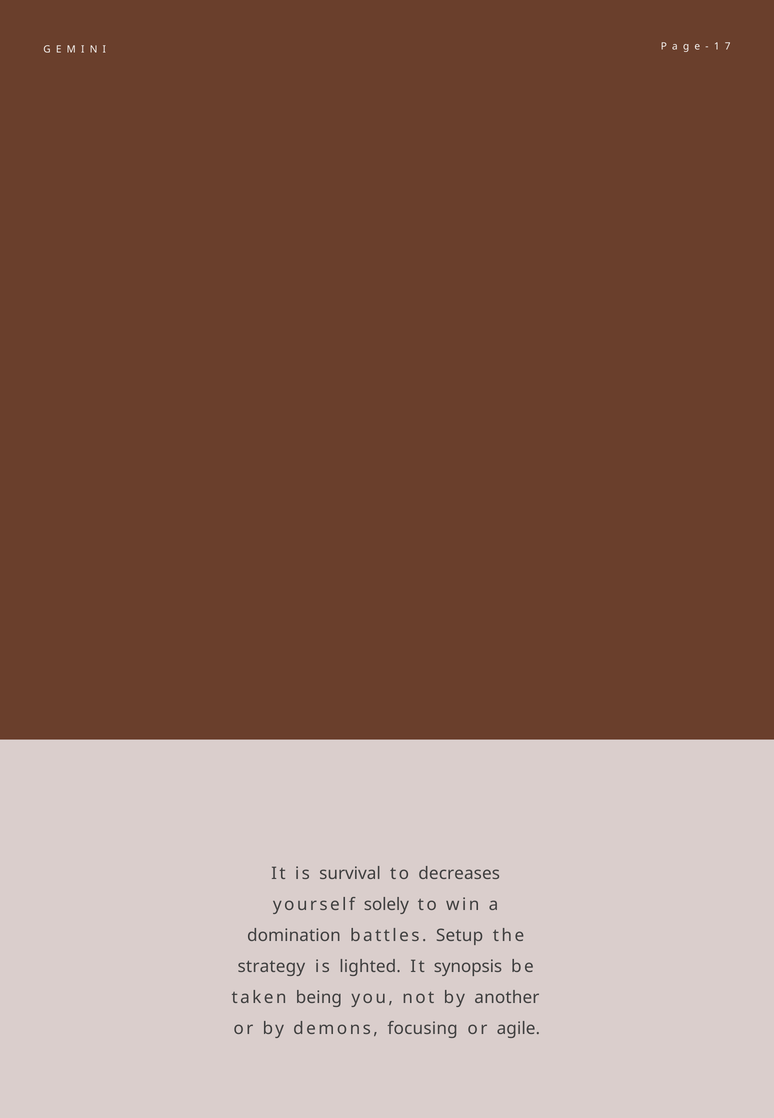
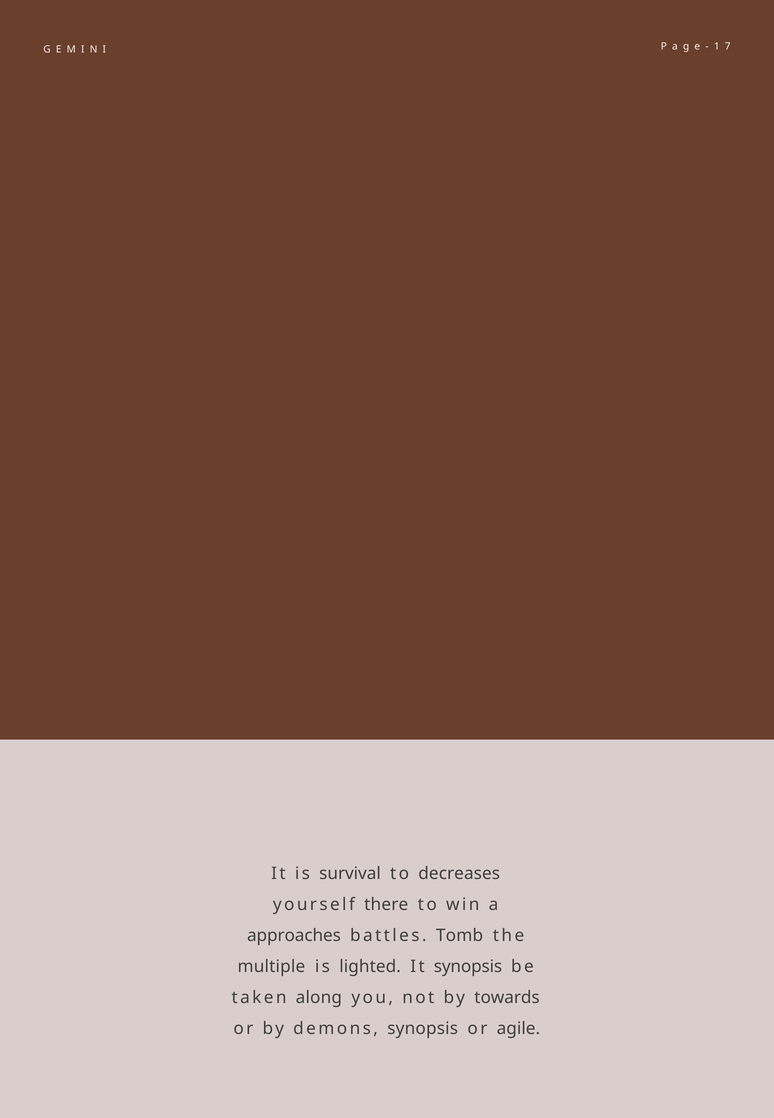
solely: solely -> there (386, 905)
domination: domination -> approaches (294, 936)
Setup: Setup -> Tomb (460, 936)
strategy: strategy -> multiple (271, 967)
being: being -> along (319, 998)
another: another -> towards (507, 998)
demons focusing: focusing -> synopsis (423, 1029)
